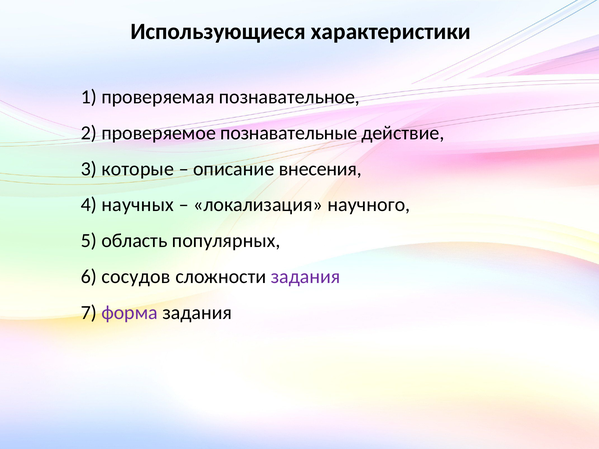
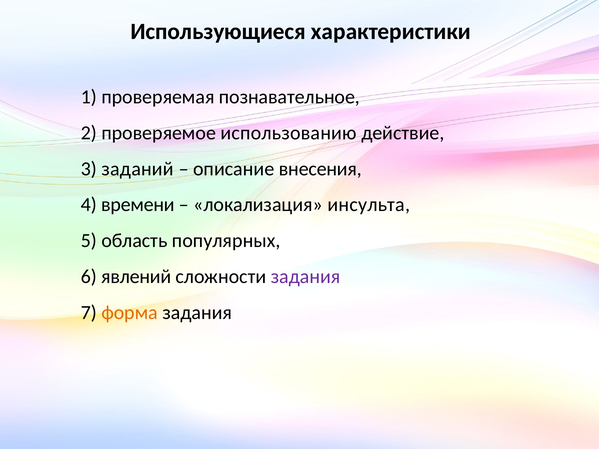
познавательные: познавательные -> использованию (289, 133)
которые: которые -> заданий (138, 169)
научных: научных -> времени (138, 205)
научного: научного -> инсульта (369, 205)
сосудов: сосудов -> явлений (136, 277)
форма colour: purple -> orange (130, 313)
